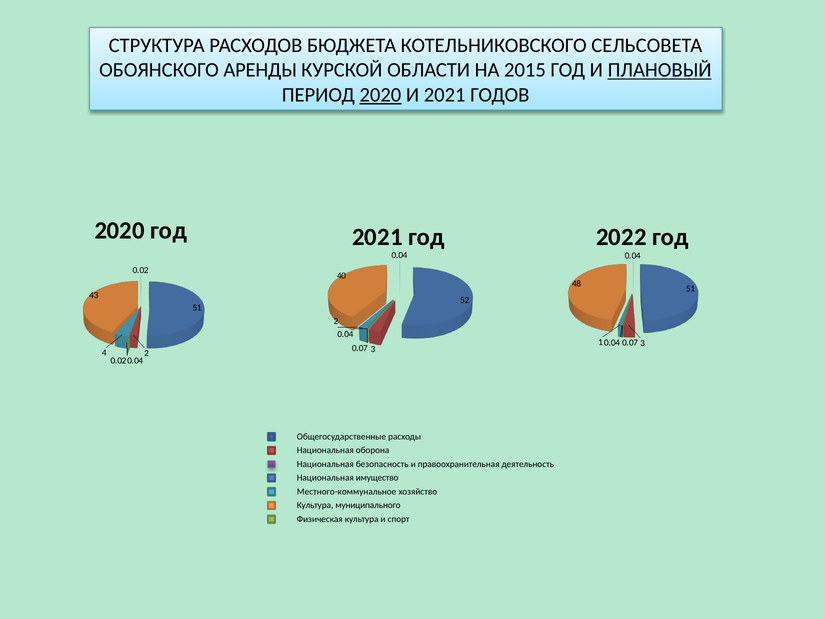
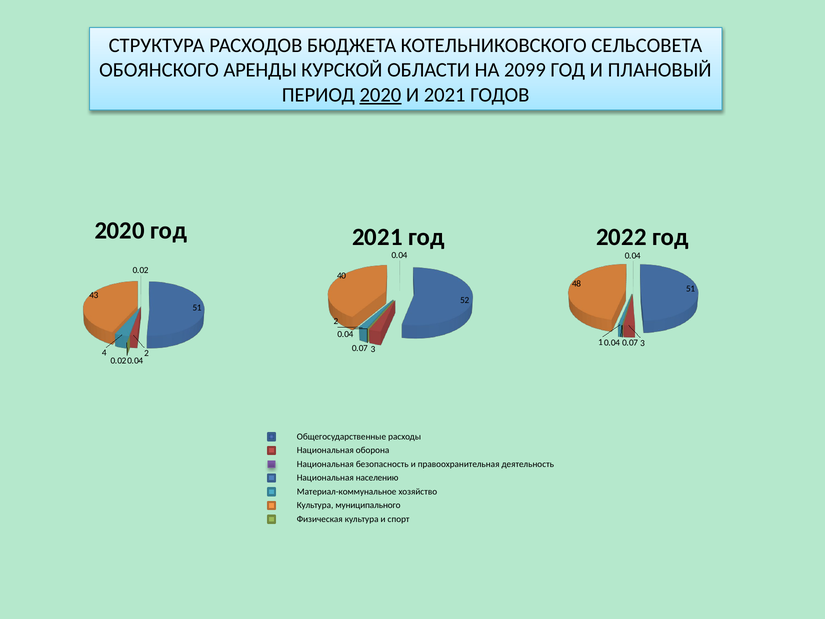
2015: 2015 -> 2099 (525, 70)
ПЛАНОВЫЙ underline: present -> none (660, 70)
имущество: имущество -> населению (377, 478)
Местного-коммунальное: Местного-коммунальное -> Материал-коммунальное (347, 491)
